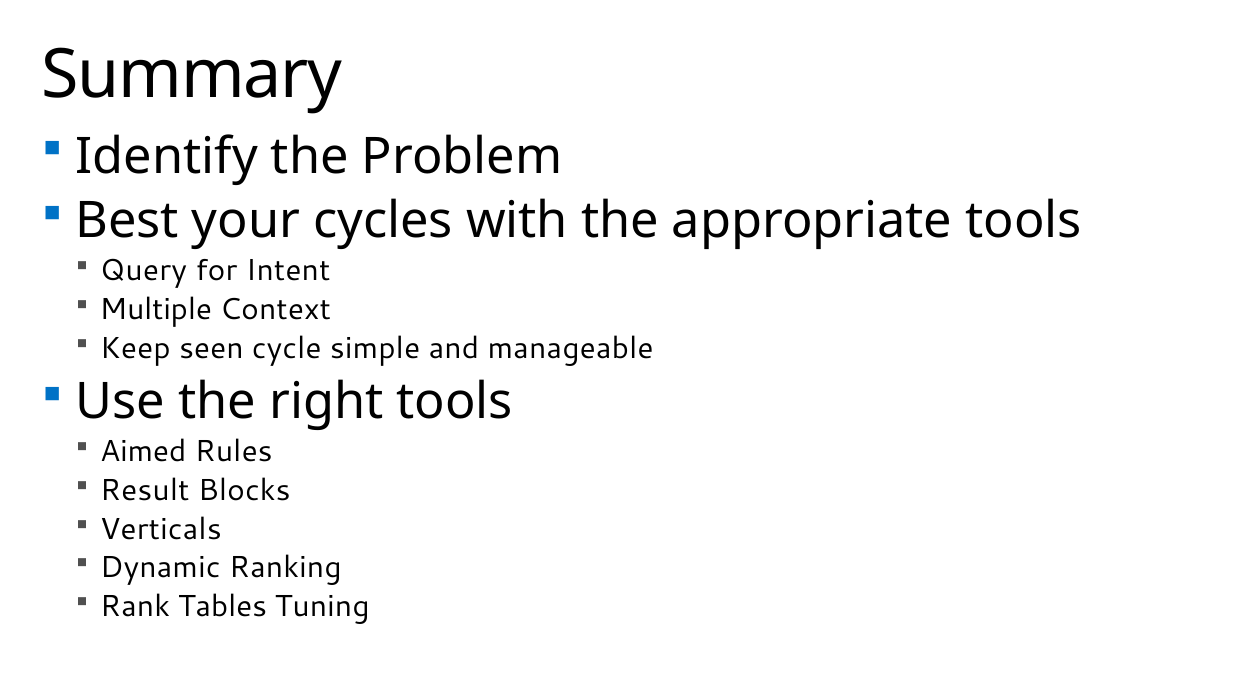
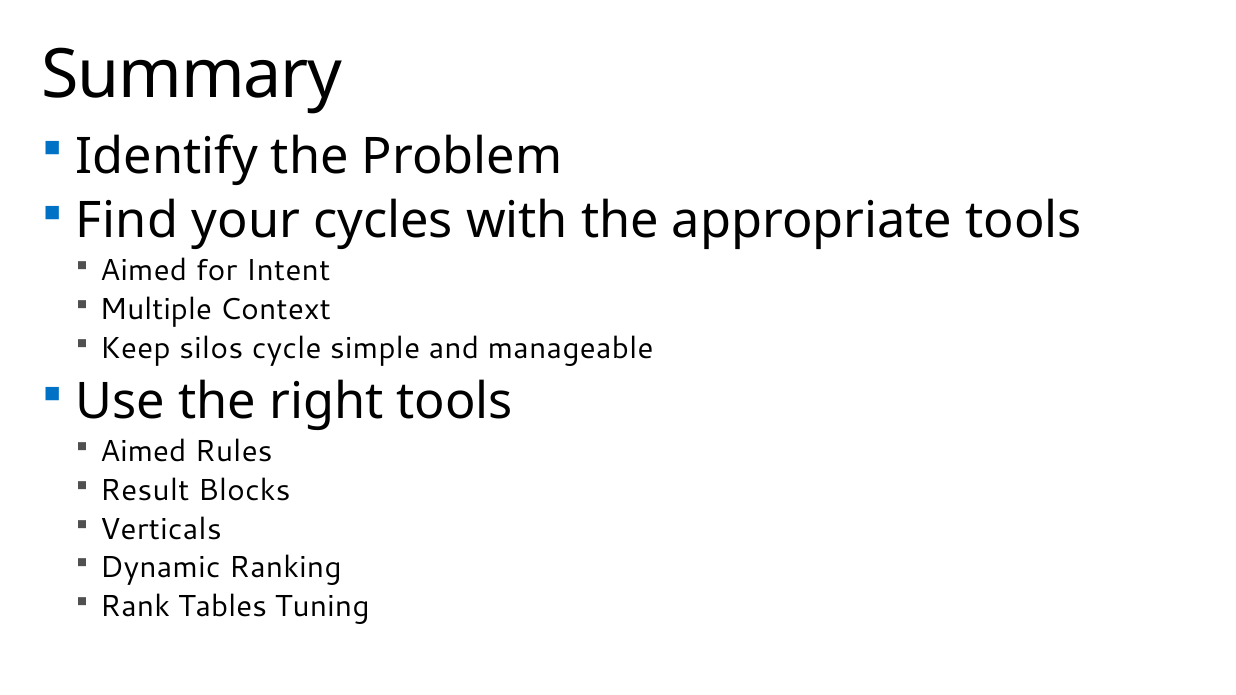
Best: Best -> Find (127, 221)
Query: Query -> Aimed (144, 271)
seen: seen -> silos (211, 348)
